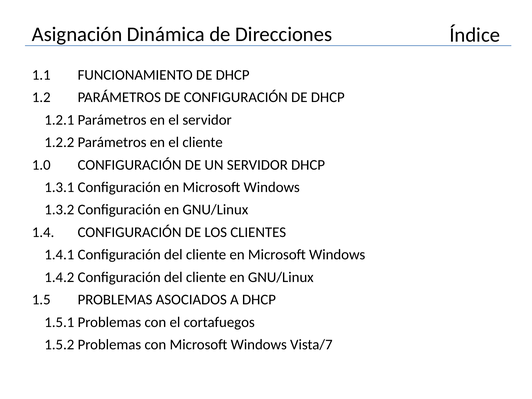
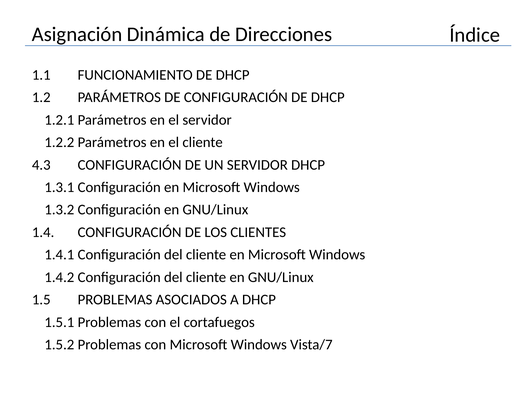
1.0: 1.0 -> 4.3 (41, 165)
